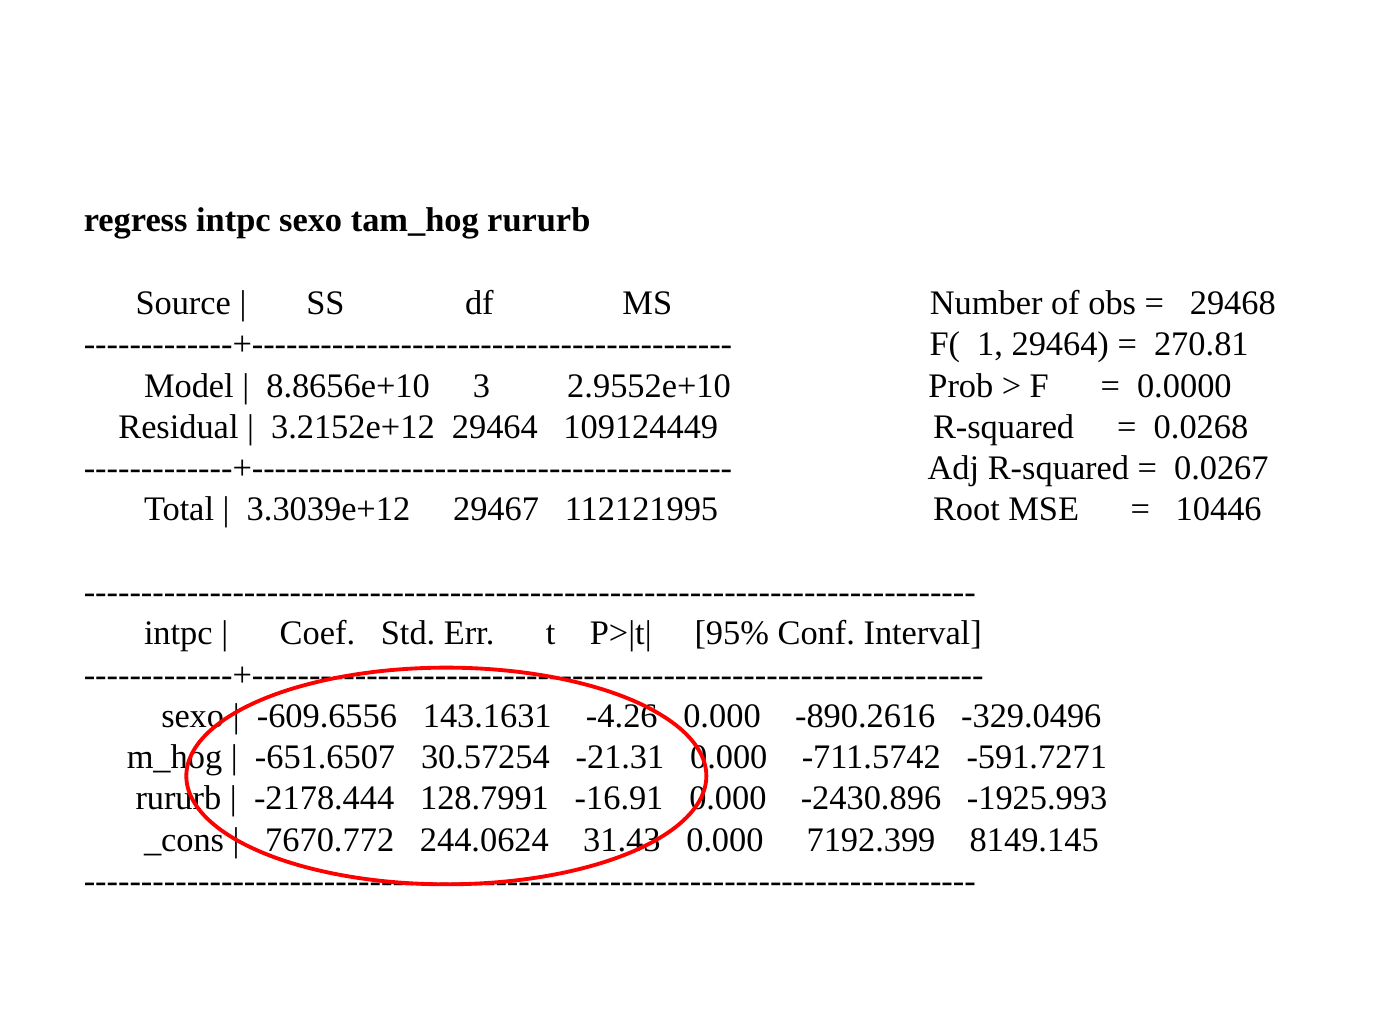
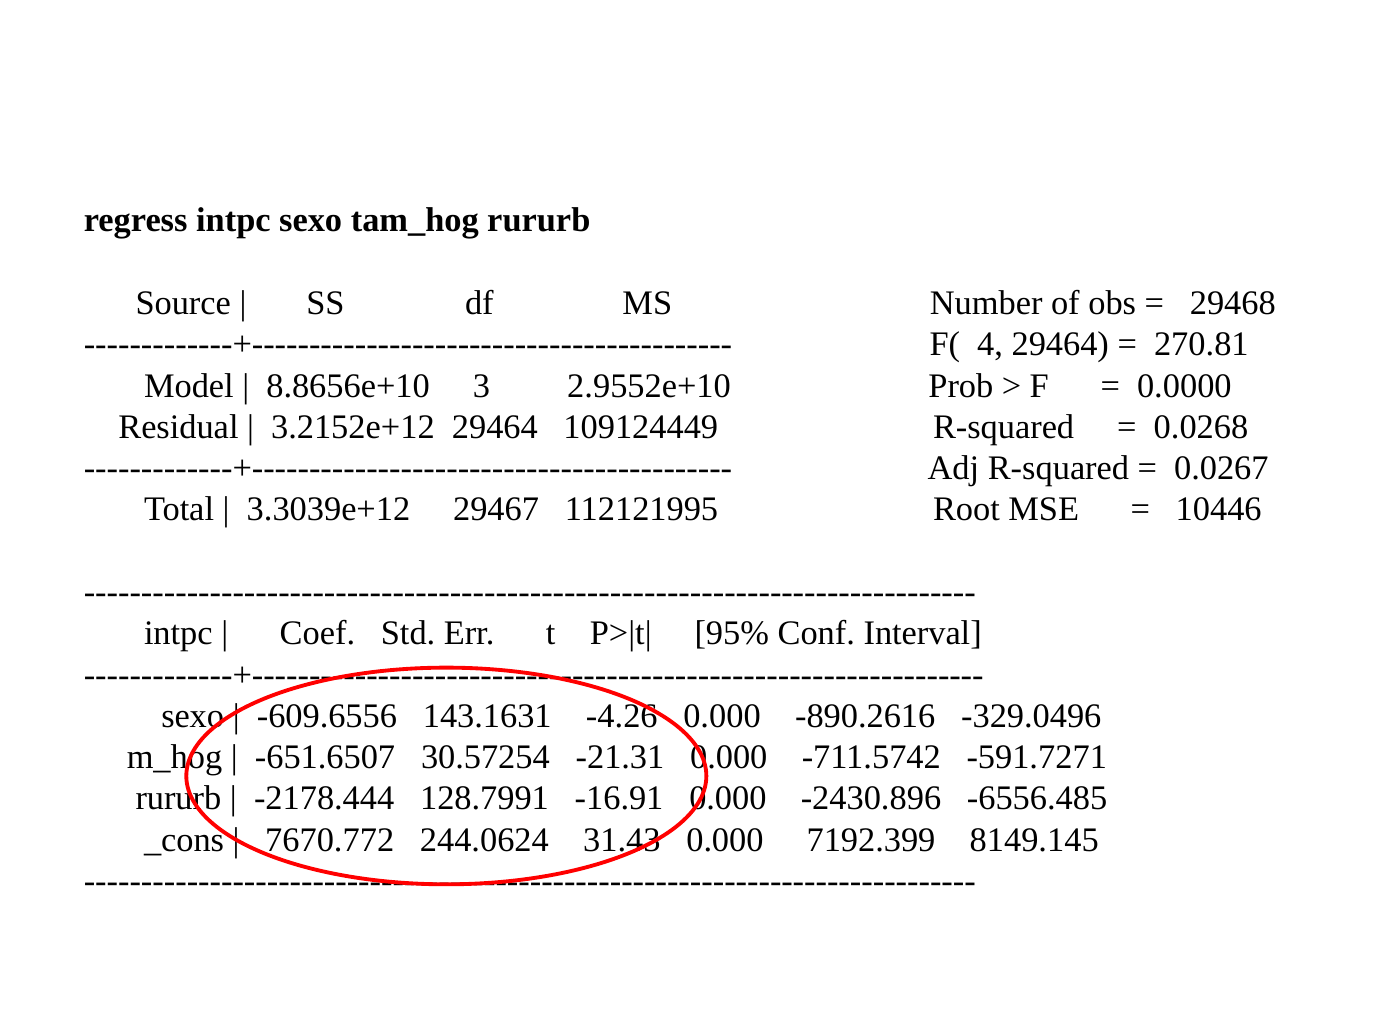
1: 1 -> 4 (990, 344)
-1925.993: -1925.993 -> -6556.485 (1037, 799)
